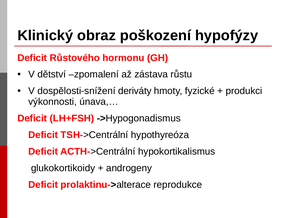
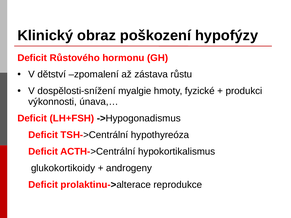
deriváty: deriváty -> myalgie (135, 91)
